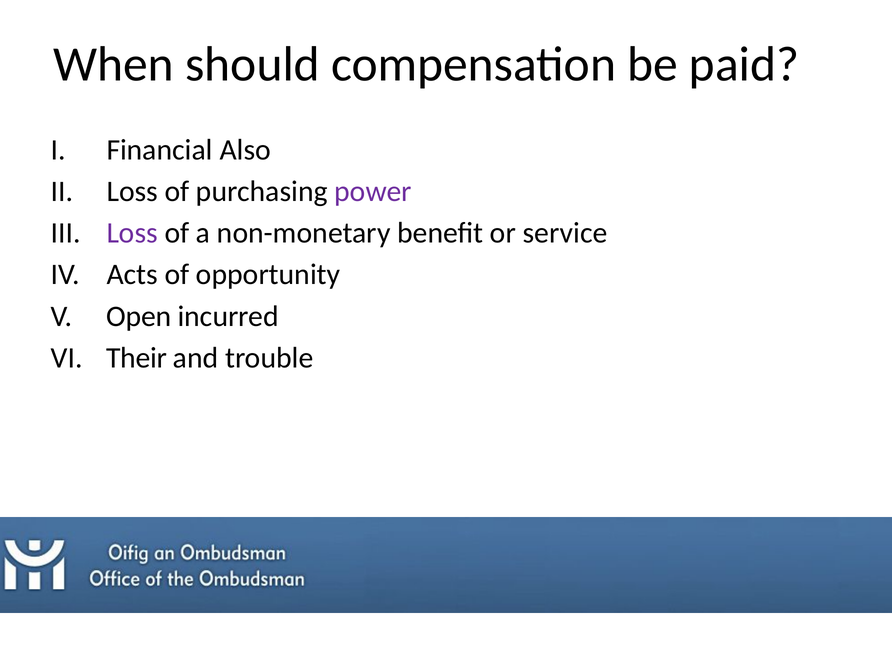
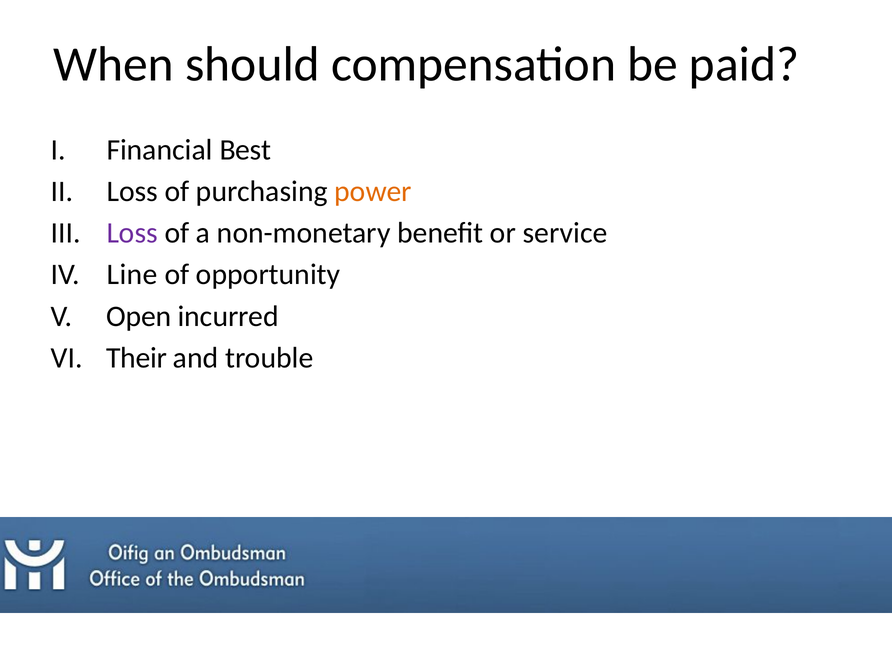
Also: Also -> Best (245, 150)
power colour: purple -> orange (373, 191)
Acts: Acts -> Line (132, 275)
